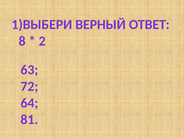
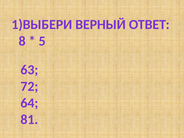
2: 2 -> 5 (42, 41)
